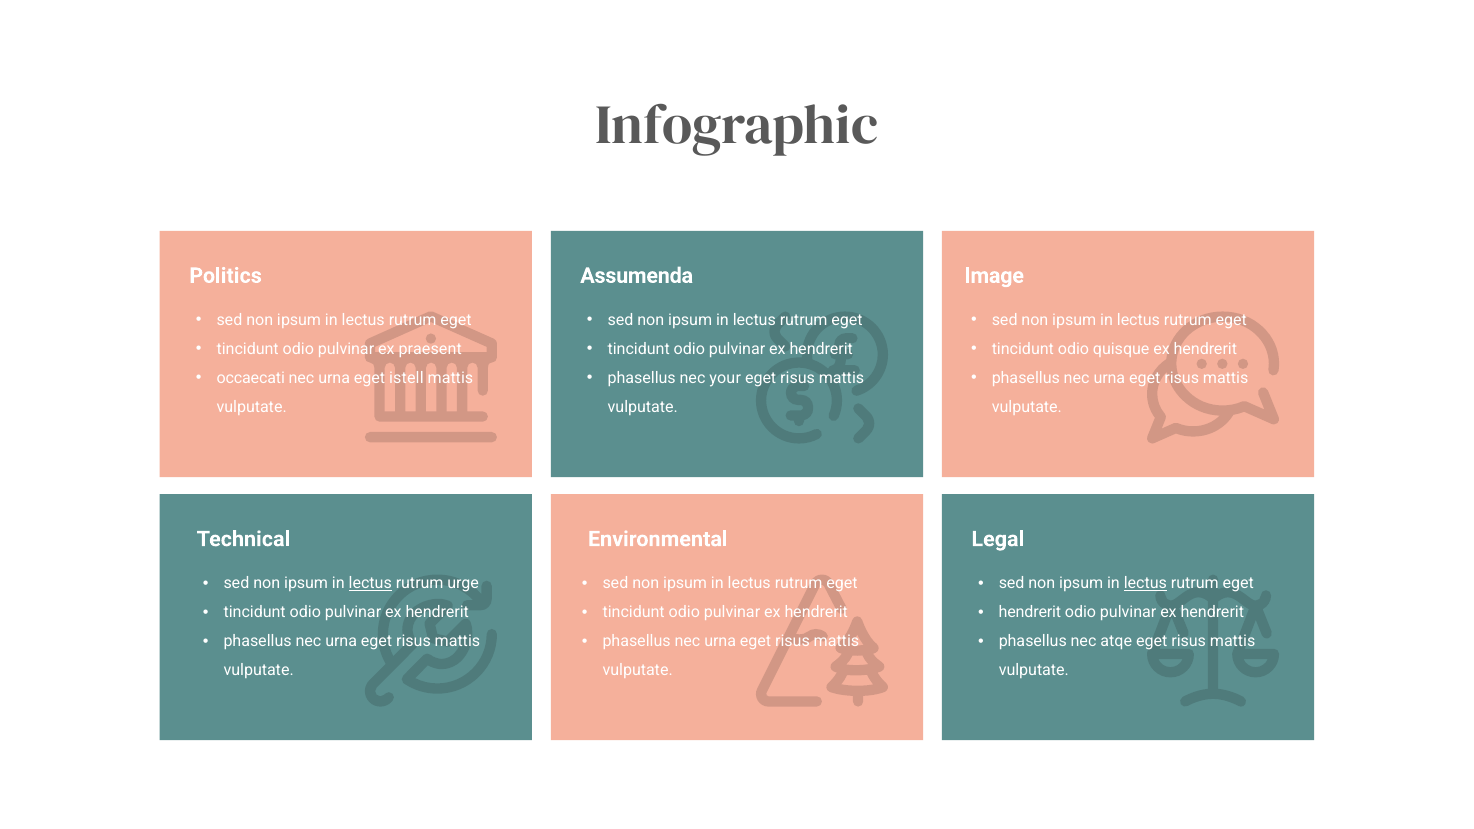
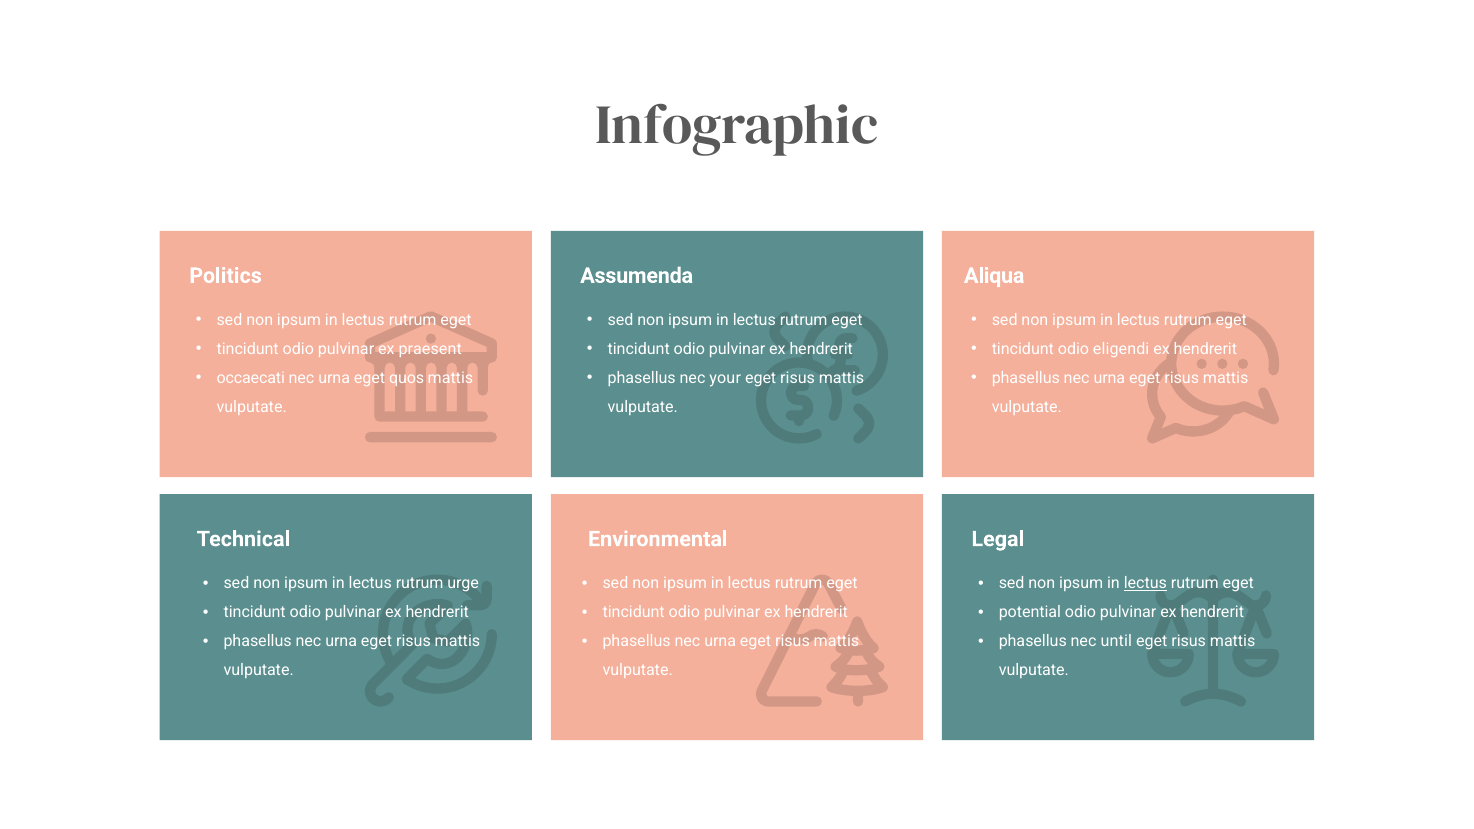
Image: Image -> Aliqua (994, 276)
quisque: quisque -> eligendi (1121, 349)
istell: istell -> quos (407, 378)
lectus underline: present -> none (370, 584)
hendrerit: hendrerit -> potential (1030, 613)
atqe: atqe -> until (1116, 642)
